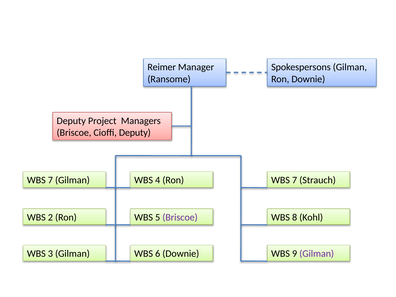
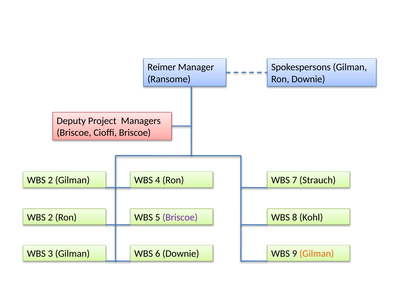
Cioffi Deputy: Deputy -> Briscoe (135, 133)
7: 7 -> 2 (50, 180)
Gilman colour: purple -> orange (317, 254)
